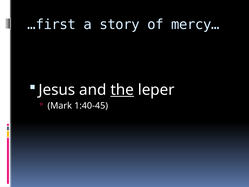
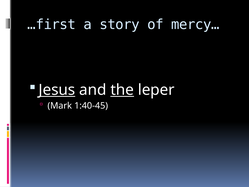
Jesus underline: none -> present (57, 90)
